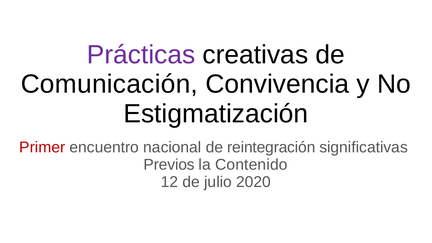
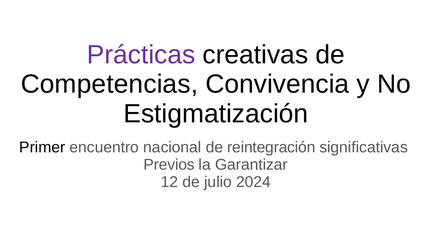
Comunicación: Comunicación -> Competencias (109, 84)
Primer colour: red -> black (42, 147)
Contenido: Contenido -> Garantizar (251, 165)
2020: 2020 -> 2024 (254, 182)
